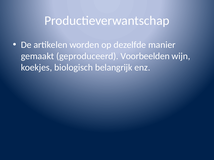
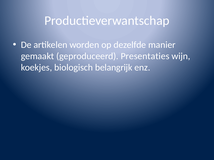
Voorbeelden: Voorbeelden -> Presentaties (145, 56)
